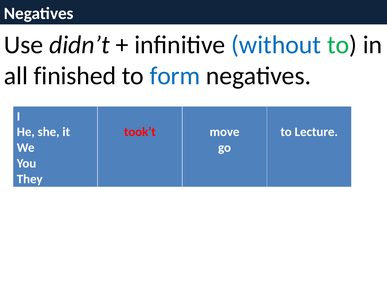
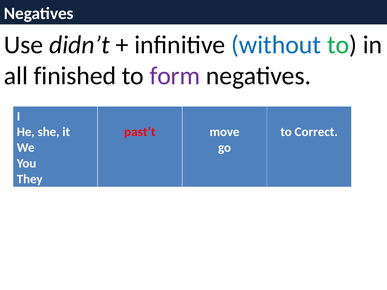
form colour: blue -> purple (175, 76)
took’t: took’t -> past’t (140, 132)
Lecture: Lecture -> Correct (316, 132)
